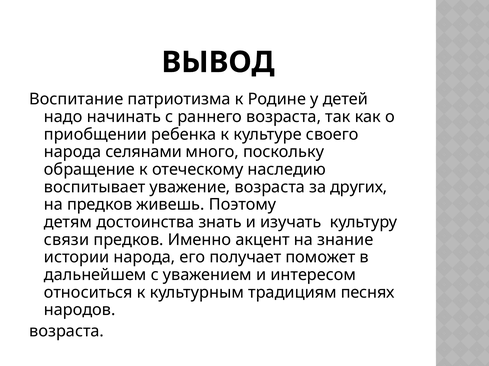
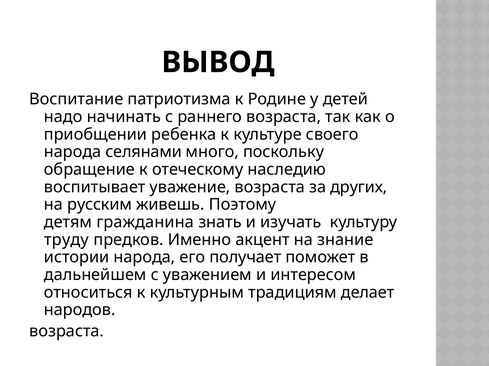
на предков: предков -> русским (100, 205)
достоинства: достоинства -> гражданина (145, 223)
связи: связи -> труду (67, 240)
песнях: песнях -> делает (368, 293)
